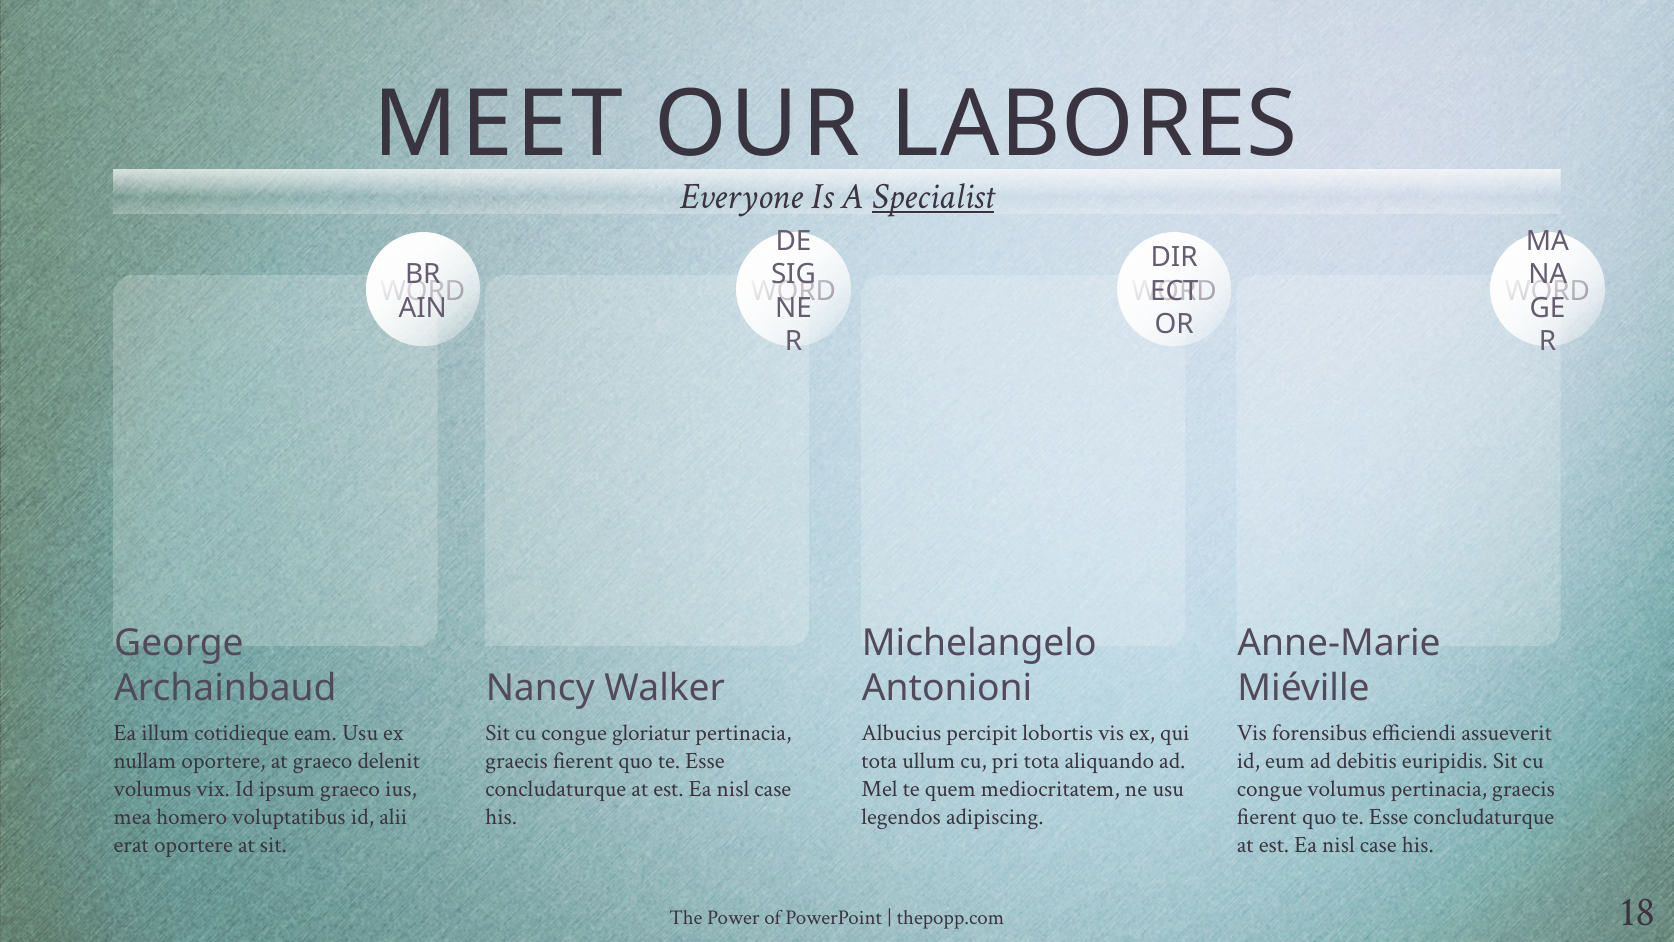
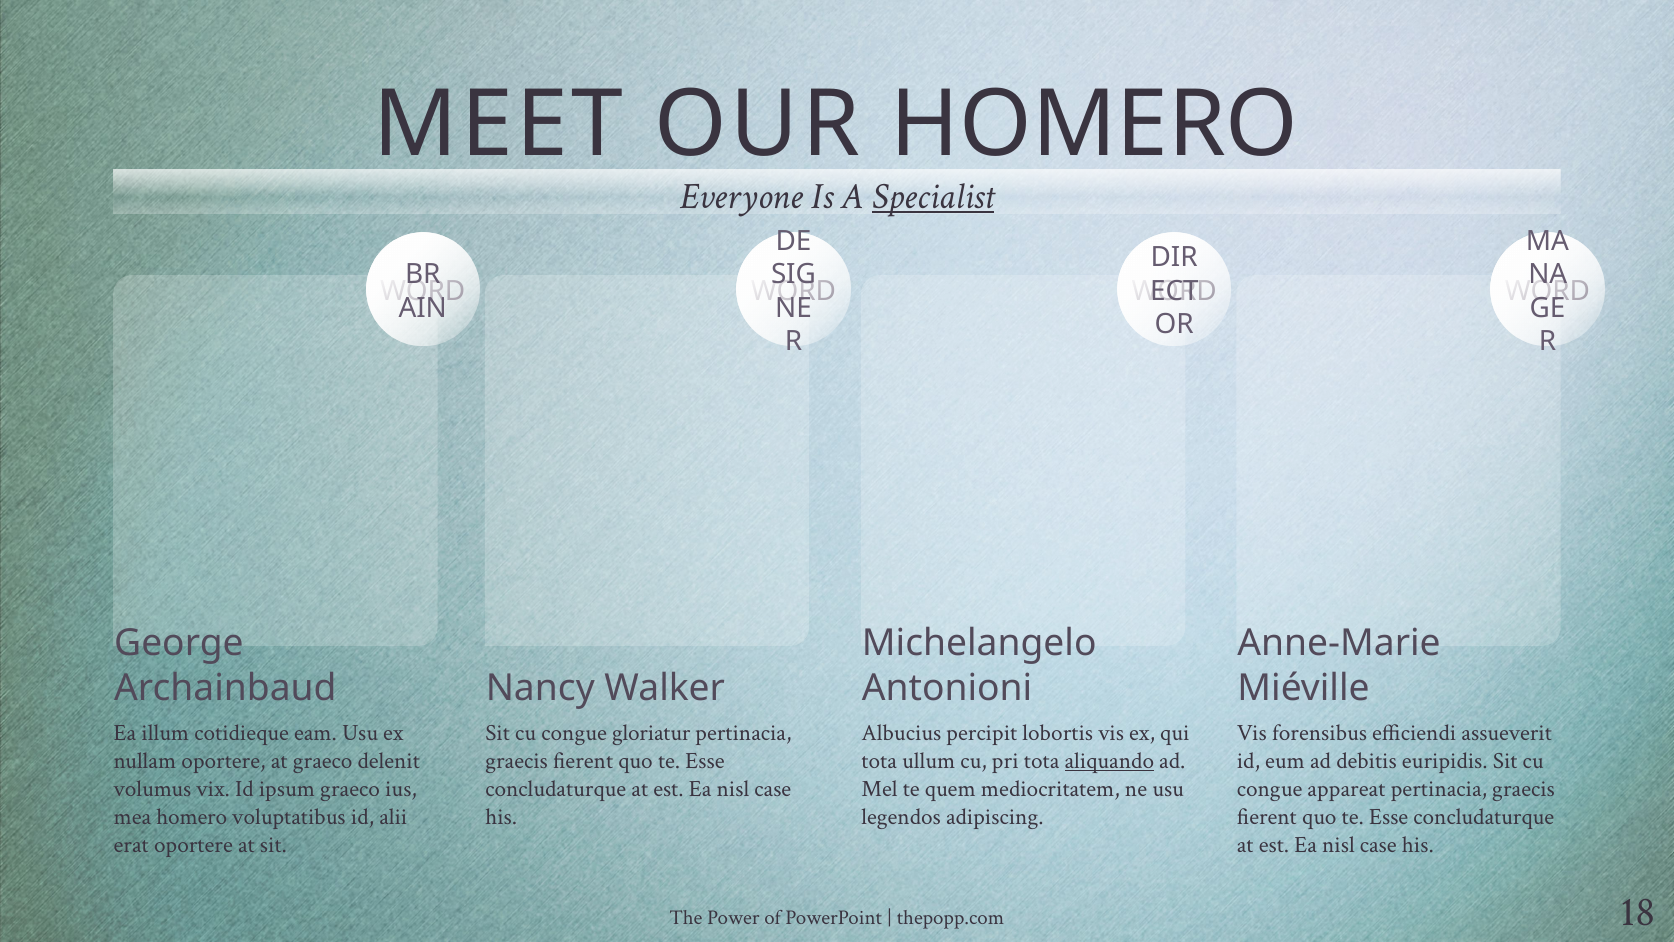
OUR LABORES: LABORES -> HOMERO (1095, 125)
aliquando underline: none -> present (1109, 760)
congue volumus: volumus -> appareat (1346, 788)
